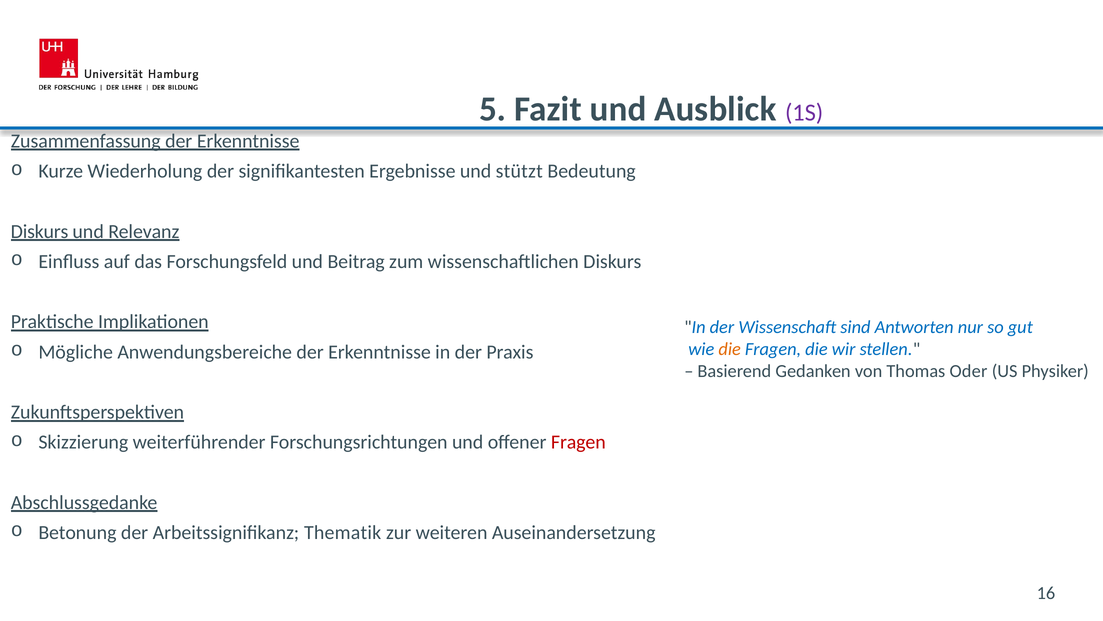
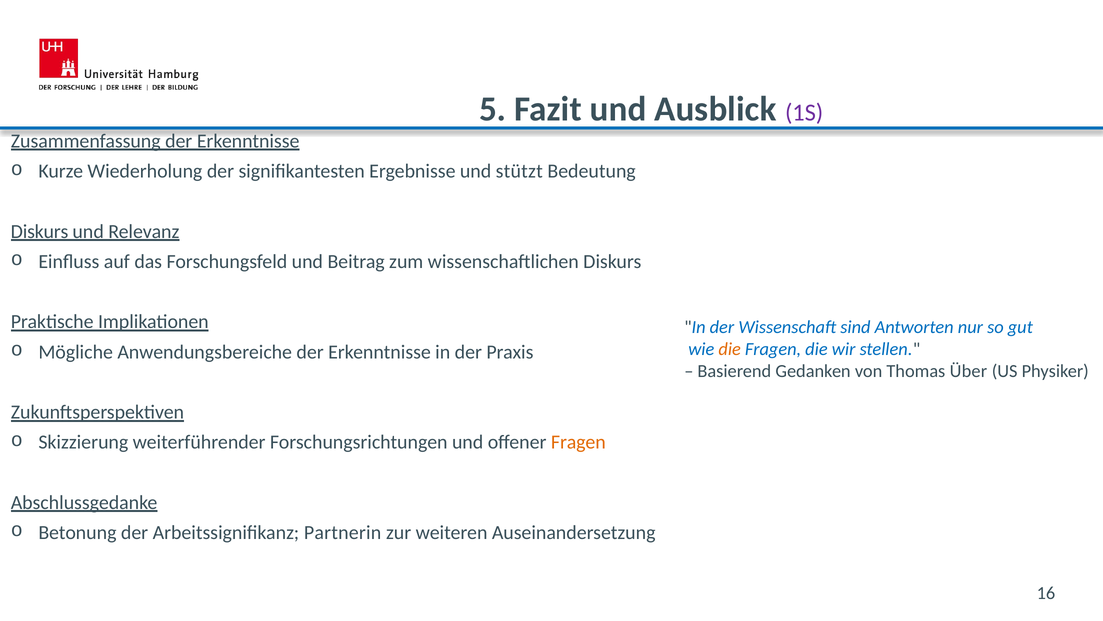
Oder: Oder -> Über (968, 371)
Fragen colour: red -> orange (578, 442)
Thematik: Thematik -> Partnerin (343, 532)
